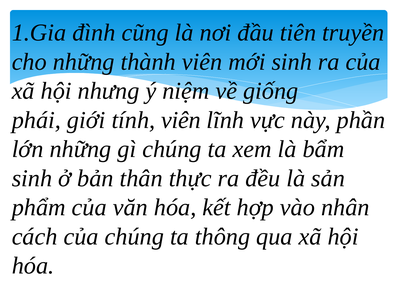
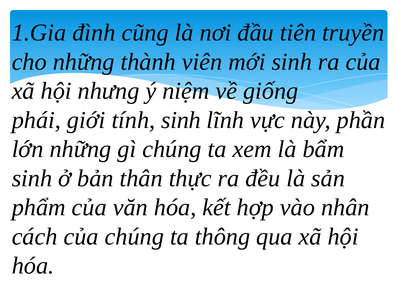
tính viên: viên -> sinh (181, 120)
